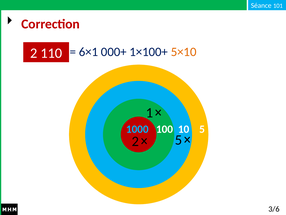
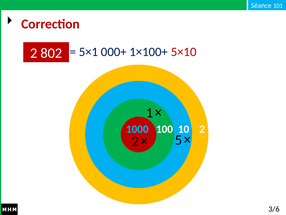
110: 110 -> 802 (51, 53)
6×1: 6×1 -> 5×1 (88, 52)
5×10 colour: orange -> red (184, 52)
10 5: 5 -> 2 (202, 129)
